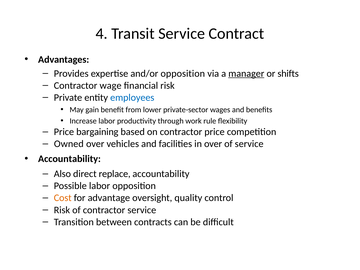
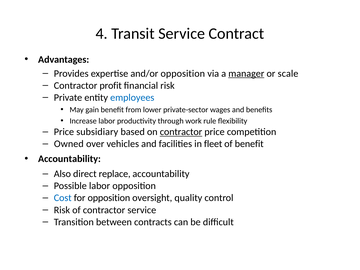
shifts: shifts -> scale (288, 74)
wage: wage -> profit (111, 86)
bargaining: bargaining -> subsidiary (97, 132)
contractor underline: none -> present (181, 132)
in over: over -> fleet (213, 144)
of service: service -> benefit (249, 144)
Cost colour: orange -> blue (63, 198)
for advantage: advantage -> opposition (109, 198)
